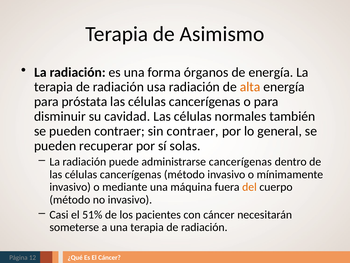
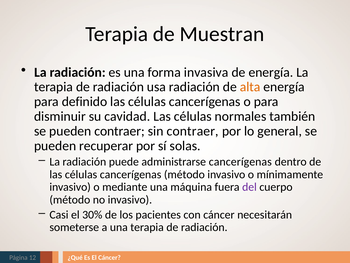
Asimismo: Asimismo -> Muestran (222, 34)
órganos: órganos -> invasiva (206, 72)
próstata: próstata -> definido (84, 102)
del colour: orange -> purple (249, 187)
51%: 51% -> 30% (92, 214)
